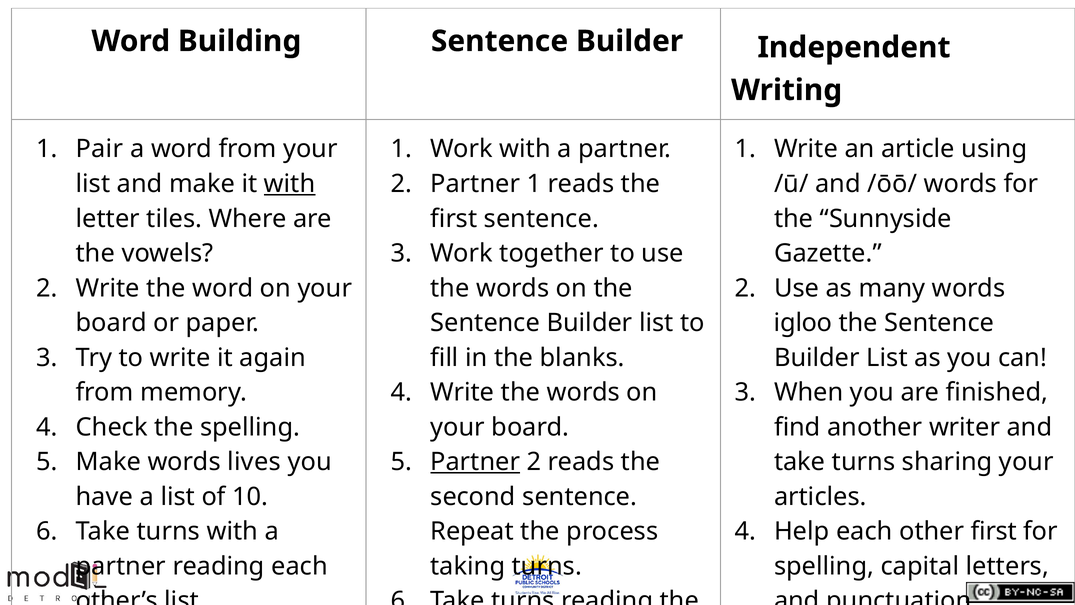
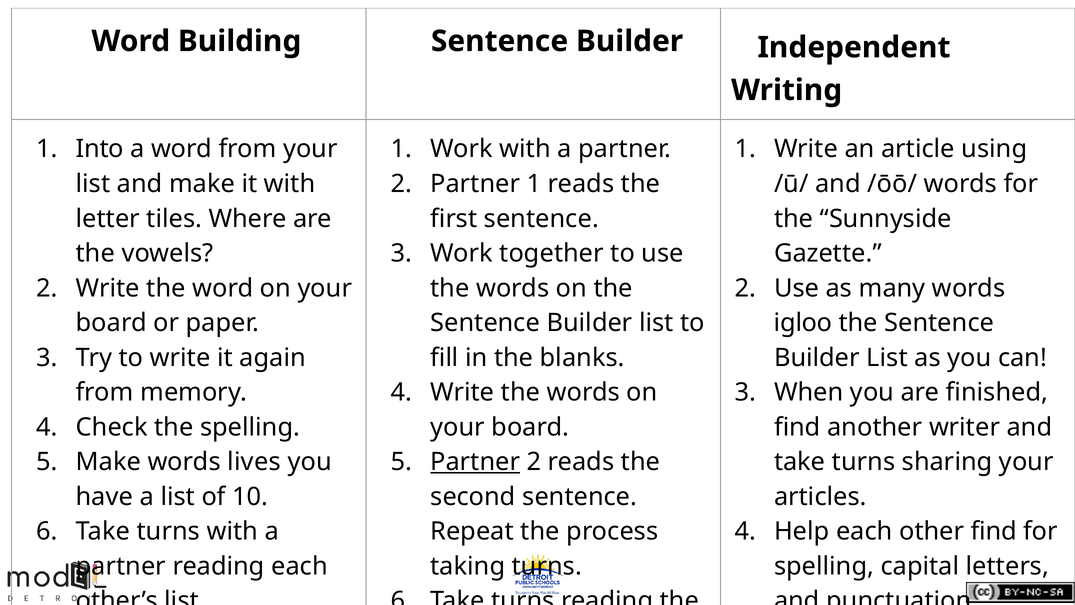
Pair: Pair -> Into (100, 149)
with underline: present -> none (290, 184)
other first: first -> find (994, 531)
